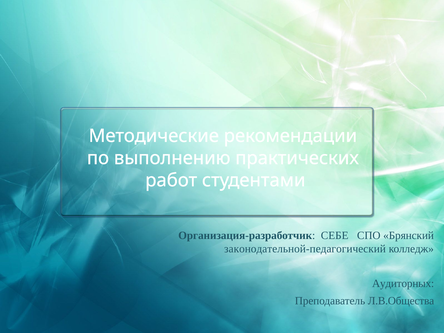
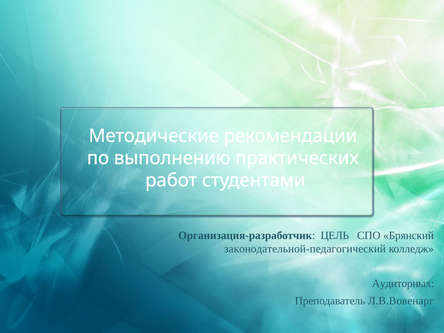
СЕБЕ: СЕБЕ -> ЦЕЛЬ (335, 236)
Л.В.Общества: Л.В.Общества -> Л.В.Вовенарг (401, 301)
